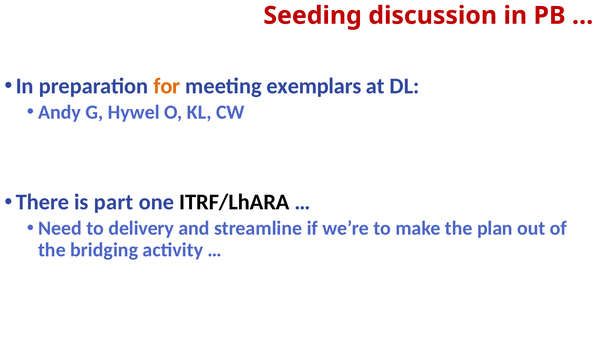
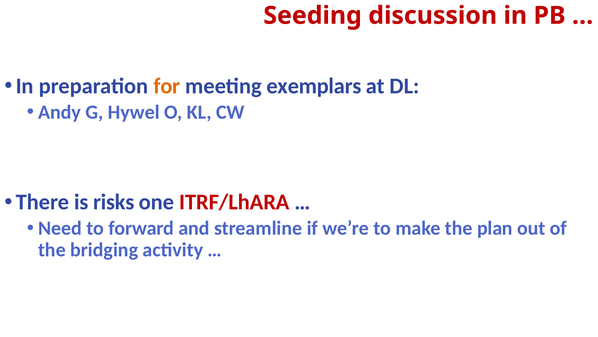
part: part -> risks (114, 202)
ITRF/LhARA colour: black -> red (234, 202)
delivery: delivery -> forward (141, 228)
